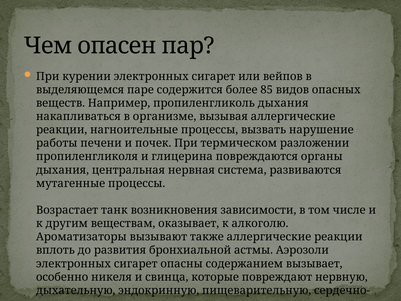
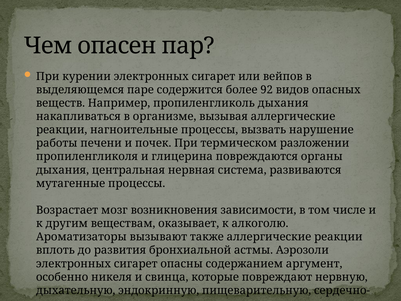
85: 85 -> 92 (267, 90)
танк: танк -> мозг (114, 210)
вызывает: вызывает -> аргумент (314, 263)
